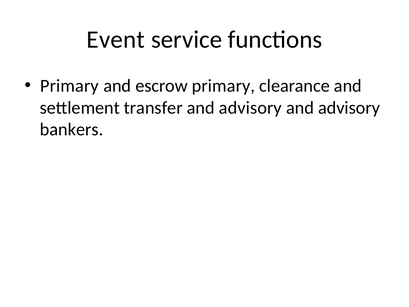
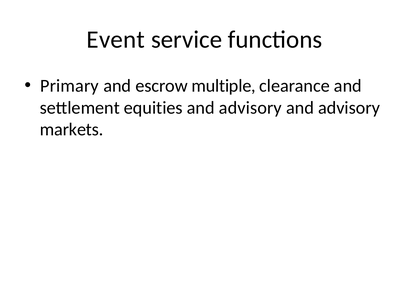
escrow primary: primary -> multiple (224, 86)
transfer: transfer -> equities (153, 108)
bankers: bankers -> markets (72, 129)
